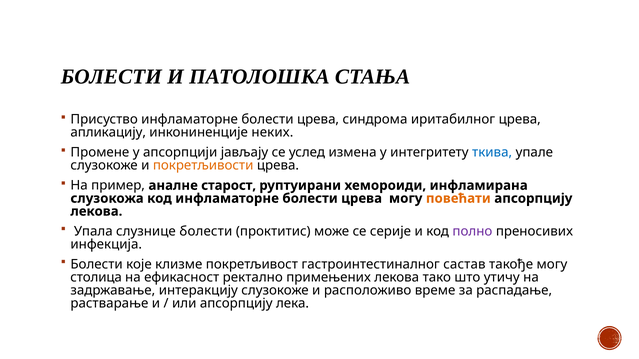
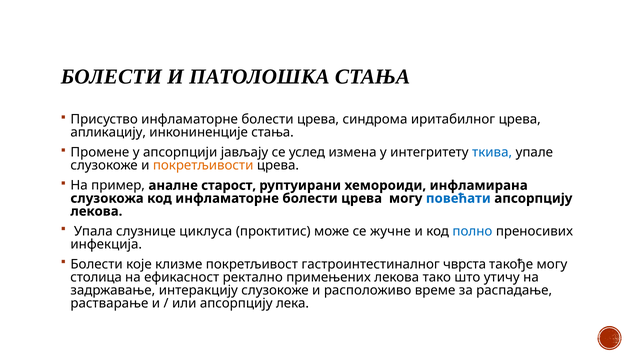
инкониненције неких: неких -> стања (273, 132)
повећати colour: orange -> blue (458, 199)
слузнице болести: болести -> циклуса (206, 232)
серије: серије -> жучне (390, 232)
полно colour: purple -> blue (472, 232)
састав: састав -> чврста (465, 265)
